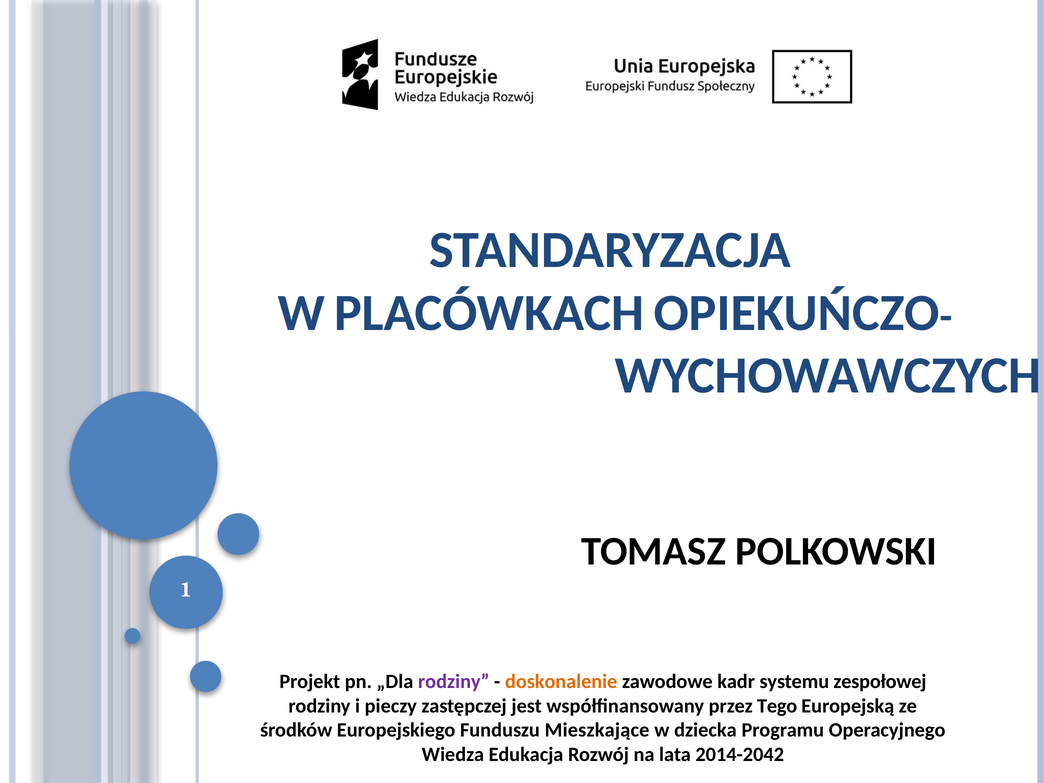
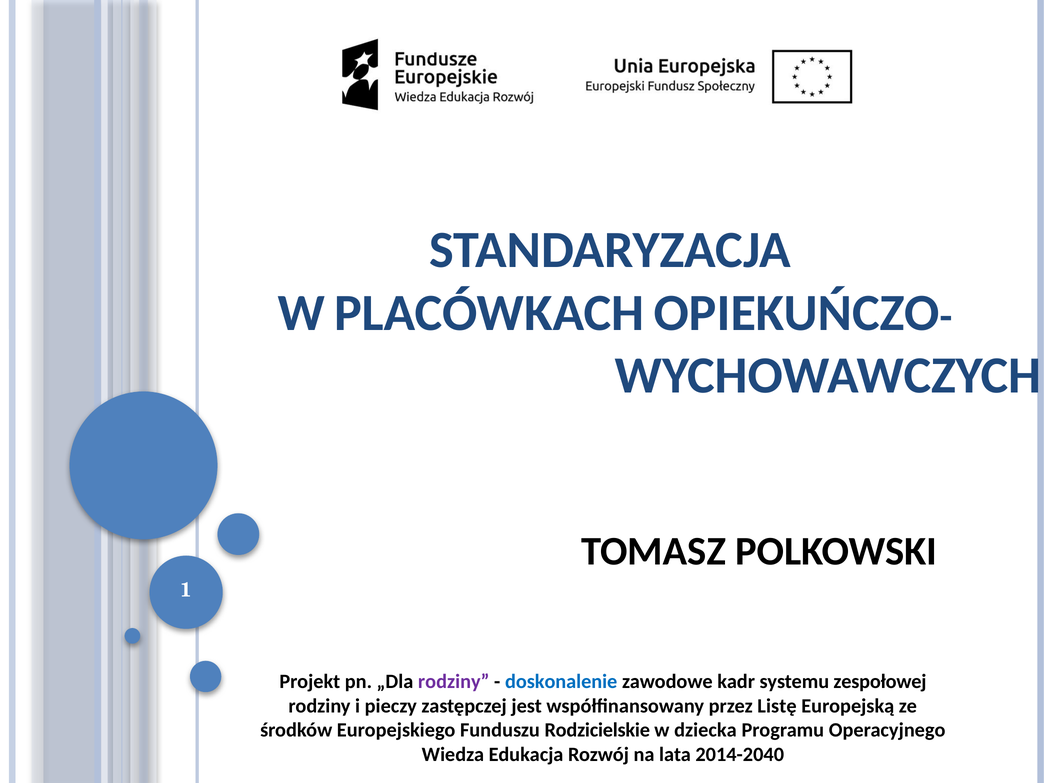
doskonalenie colour: orange -> blue (561, 682)
Tego: Tego -> Listę (777, 706)
Mieszkające: Mieszkające -> Rodzicielskie (597, 730)
2014-2042: 2014-2042 -> 2014-2040 (740, 755)
